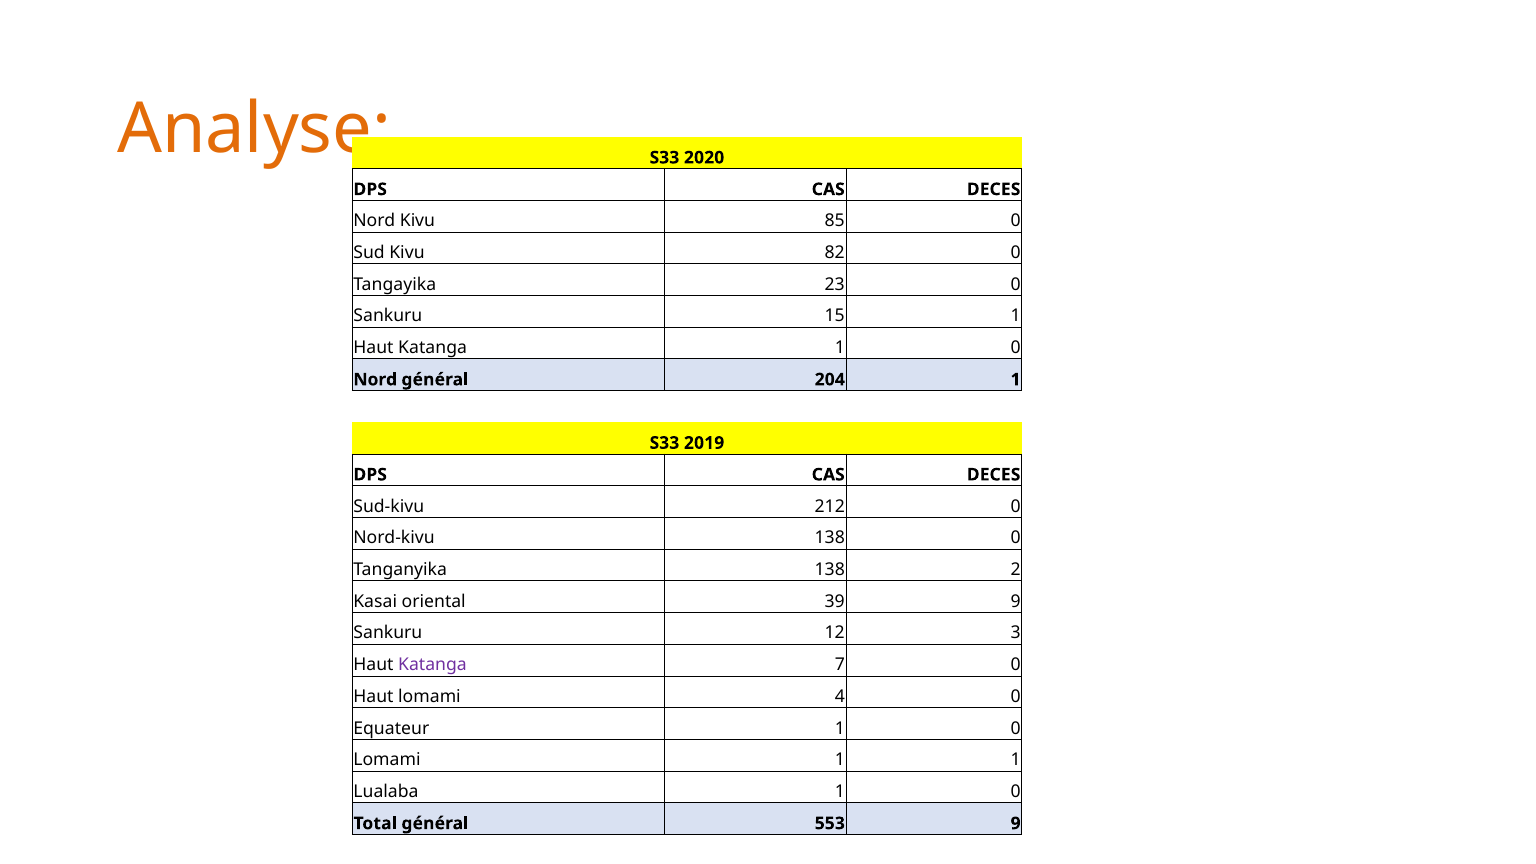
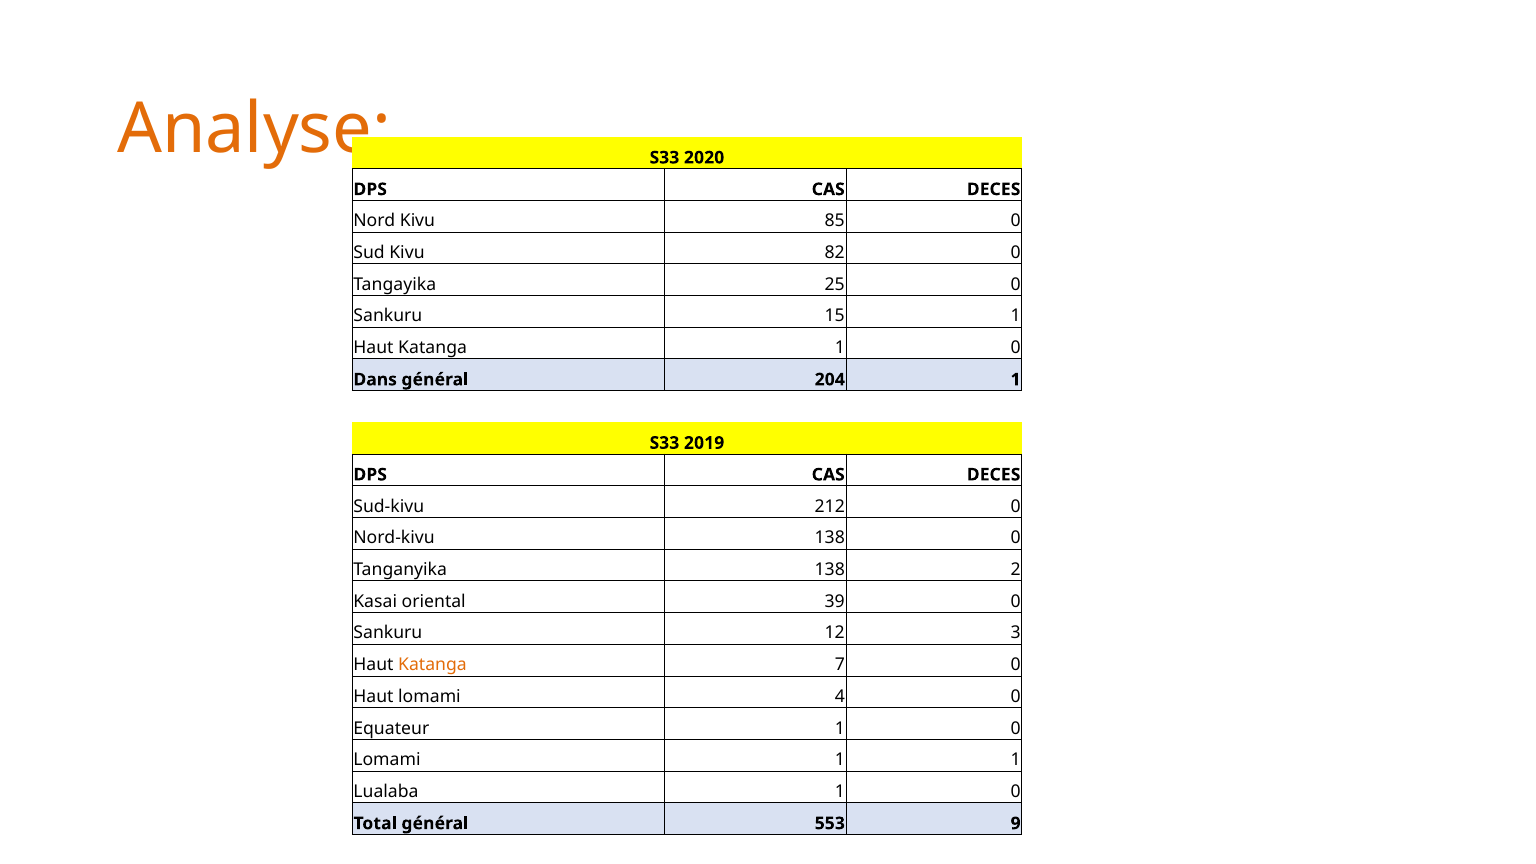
23: 23 -> 25 (835, 284)
Nord: Nord -> Dans (375, 380)
39 9: 9 -> 0 (1016, 601)
Katanga colour: purple -> orange (432, 665)
